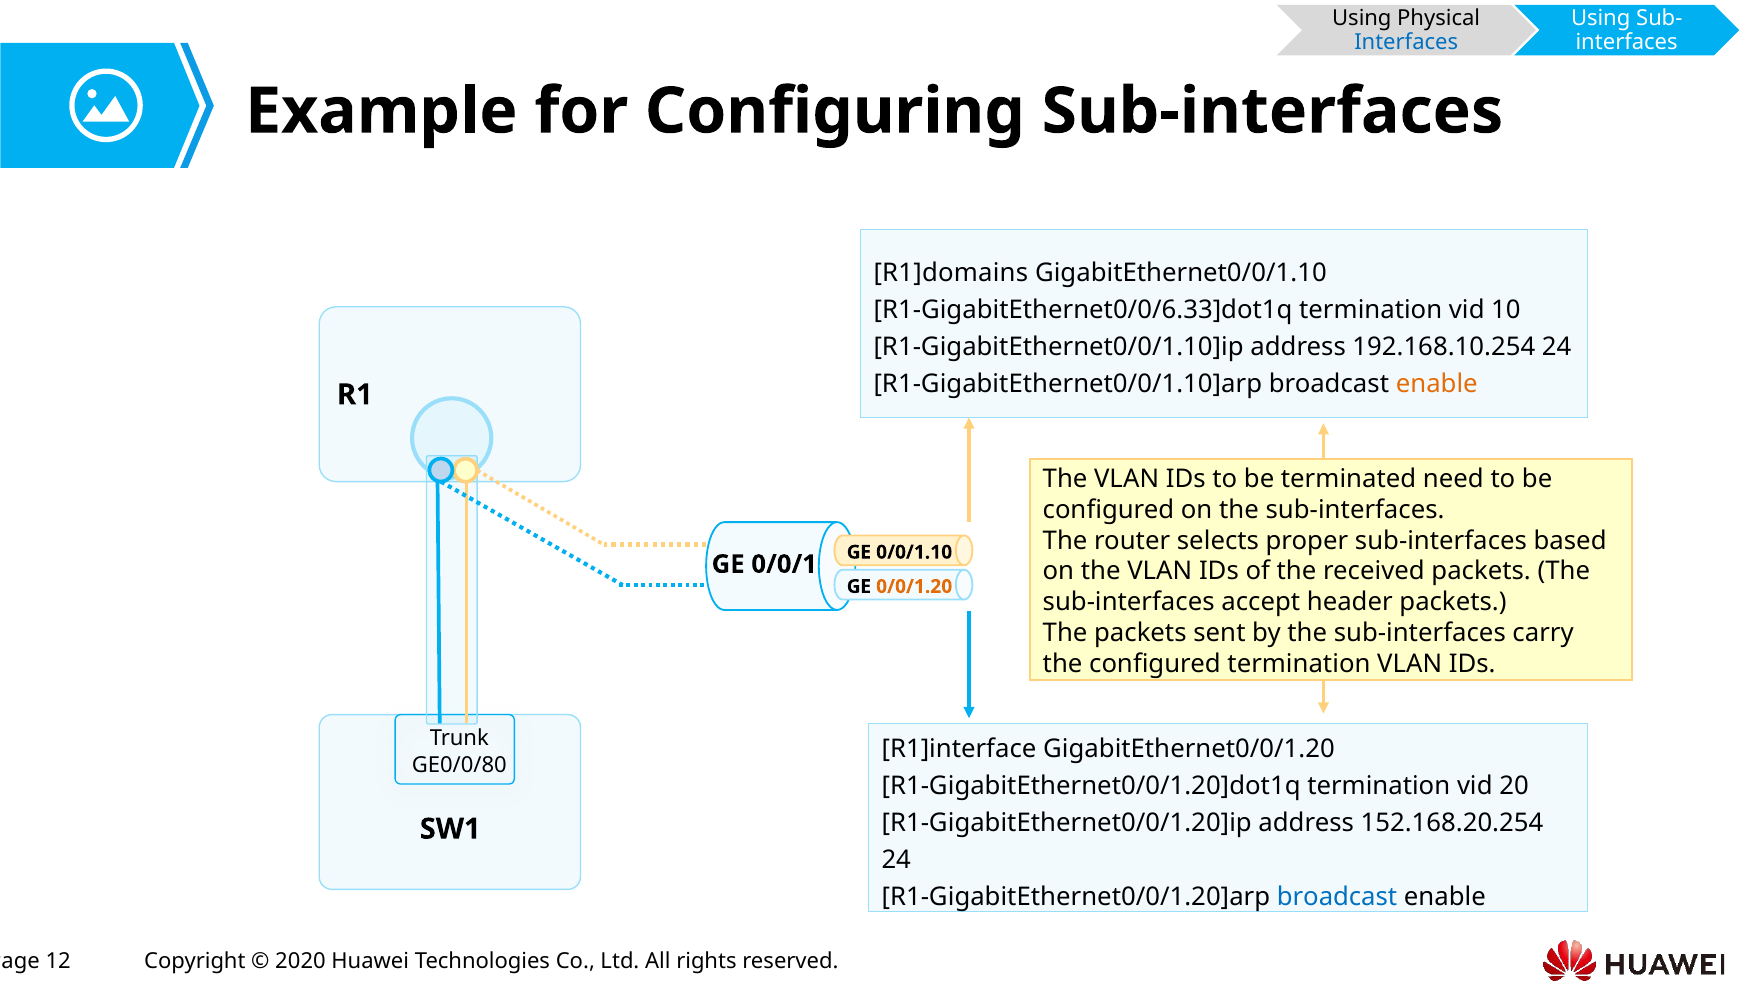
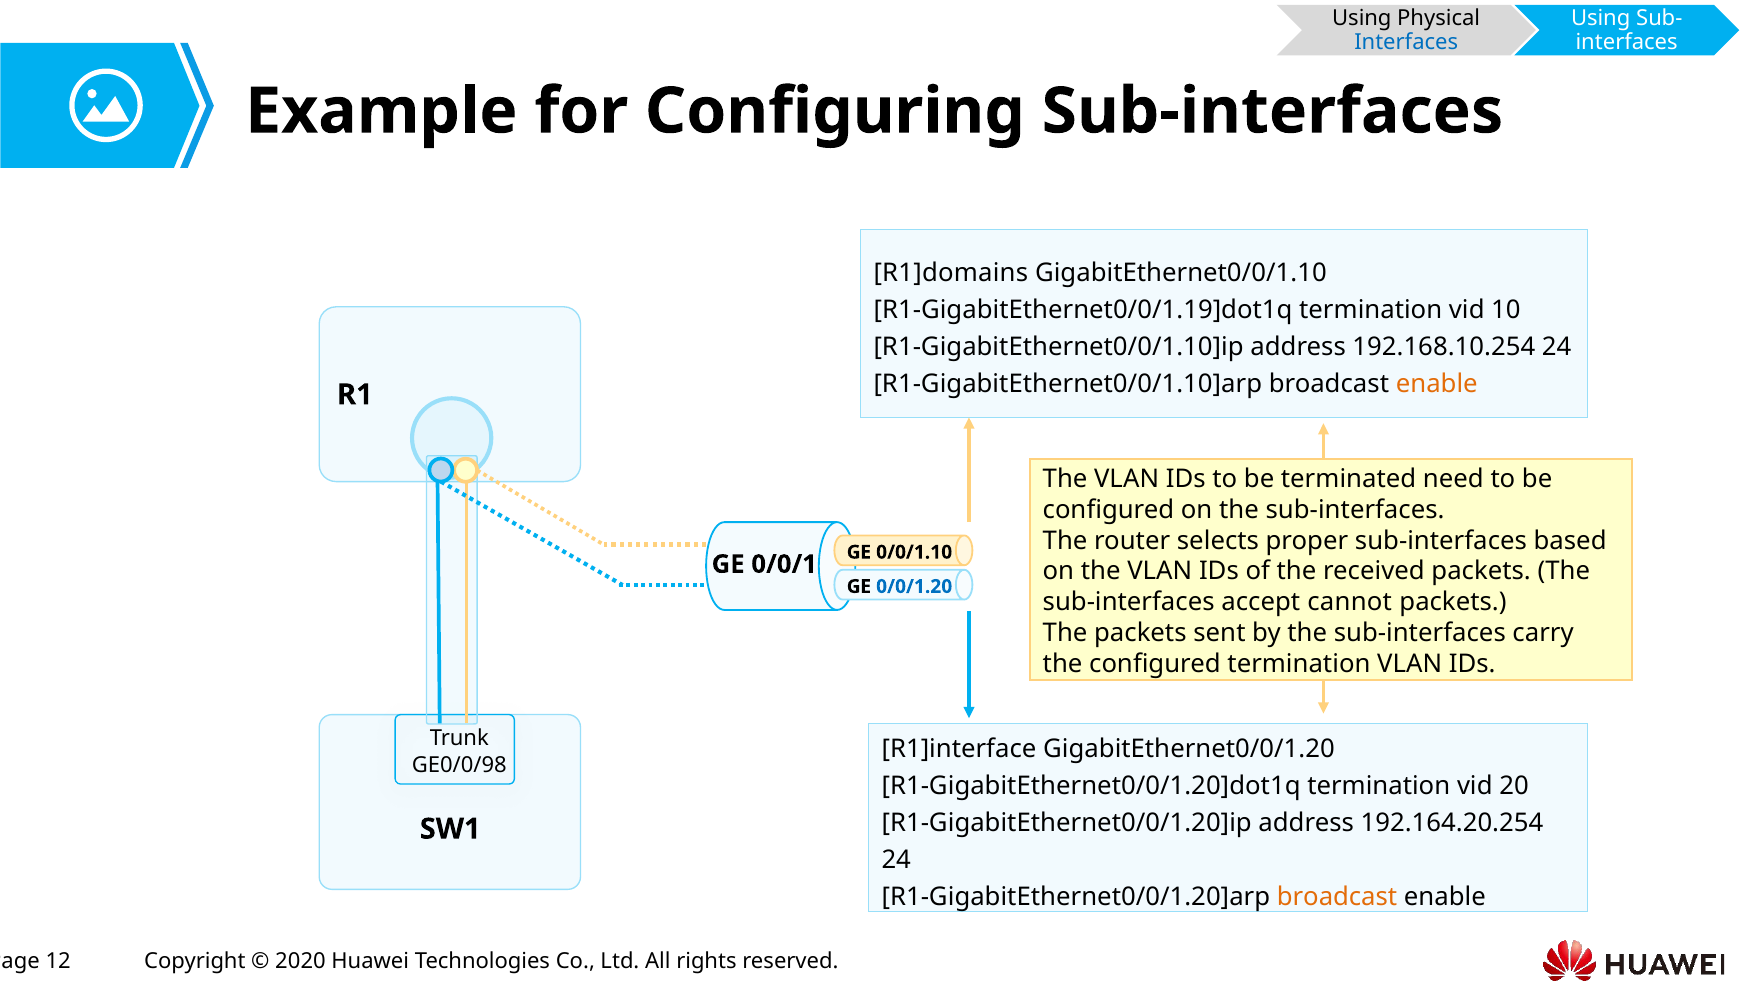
R1-GigabitEthernet0/0/6.33]dot1q: R1-GigabitEthernet0/0/6.33]dot1q -> R1-GigabitEthernet0/0/1.19]dot1q (1083, 310)
0/0/1.20 colour: orange -> blue (914, 586)
header: header -> cannot (1350, 602)
GE0/0/80: GE0/0/80 -> GE0/0/98 (459, 765)
152.168.20.254: 152.168.20.254 -> 192.164.20.254 (1452, 823)
broadcast colour: blue -> orange (1337, 897)
